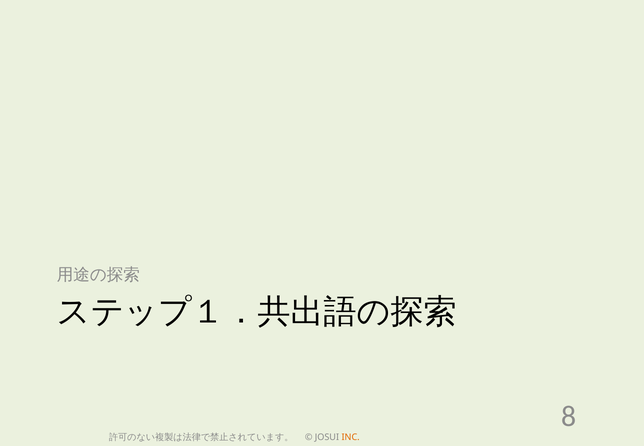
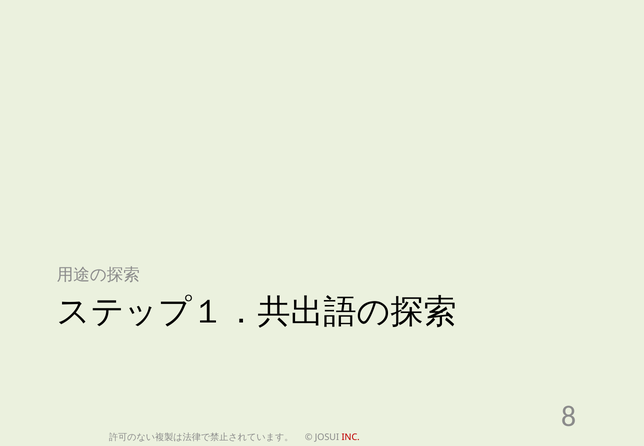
INC colour: orange -> red (351, 437)
